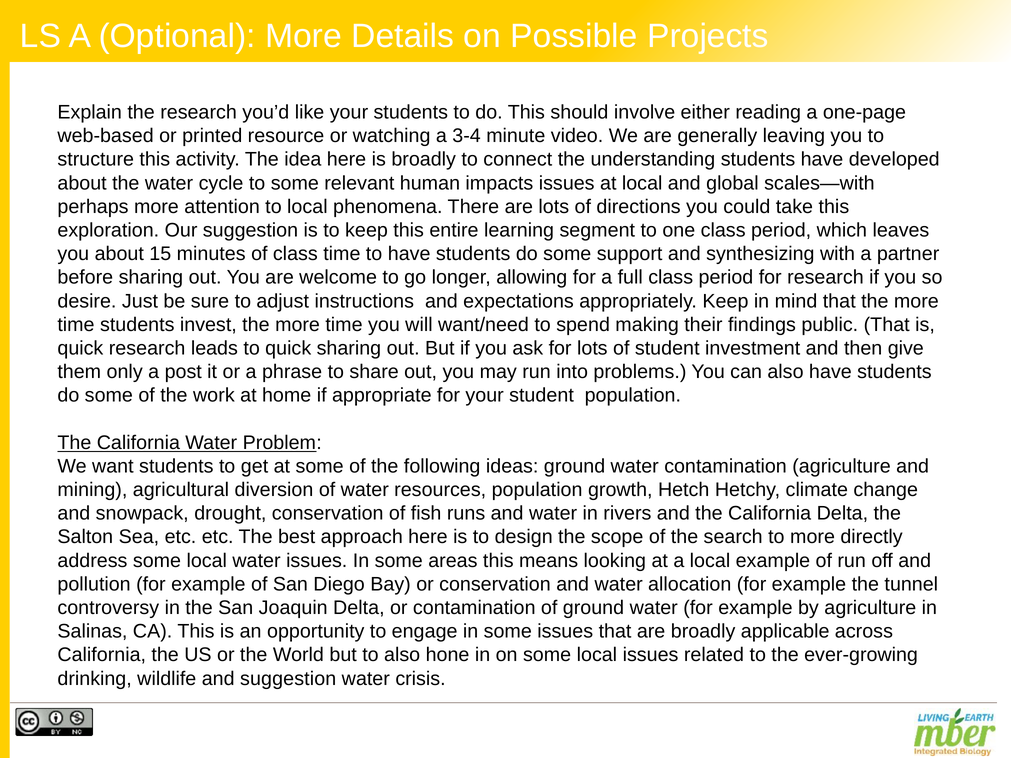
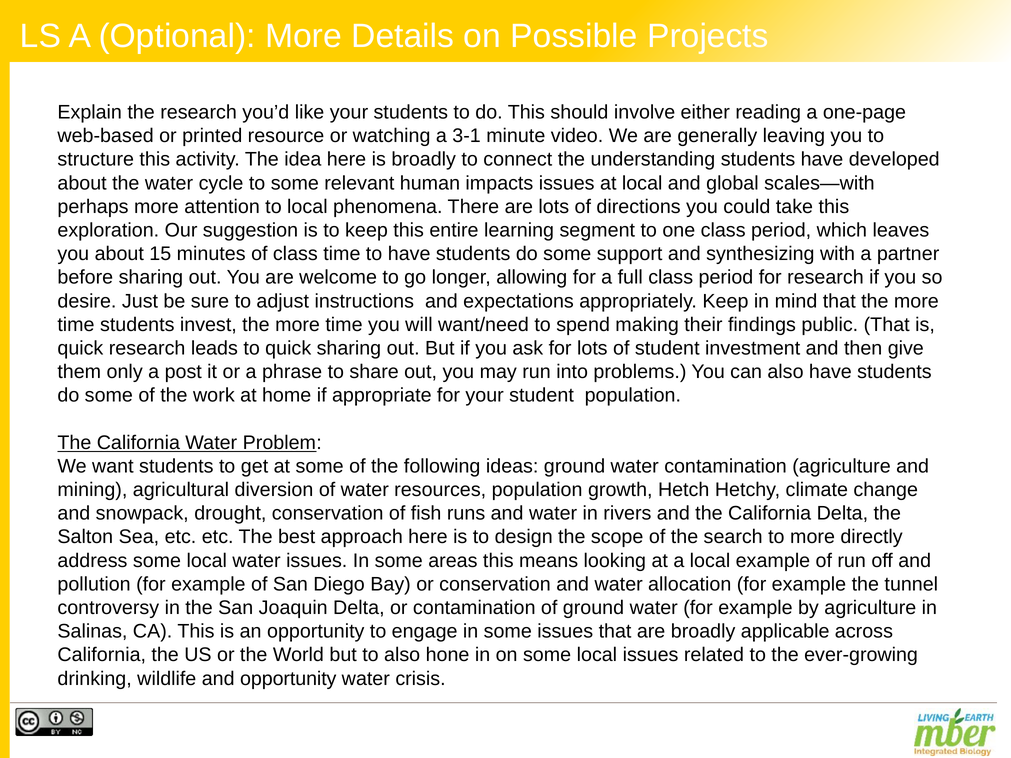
3-4: 3-4 -> 3-1 (467, 136)
and suggestion: suggestion -> opportunity (288, 679)
